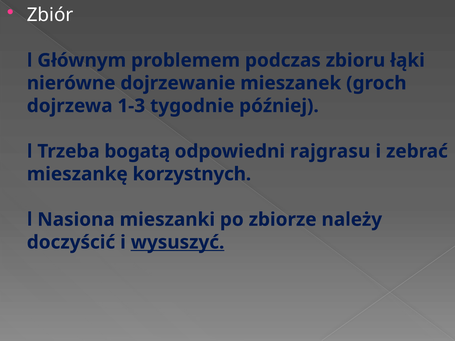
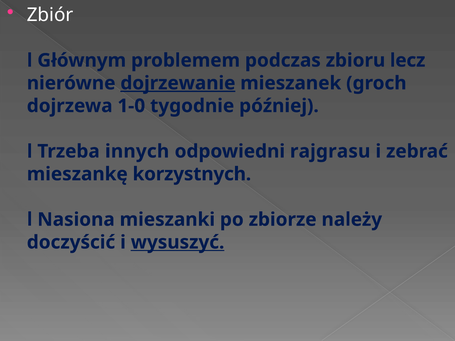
łąki: łąki -> lecz (408, 60)
dojrzewanie underline: none -> present (178, 83)
1-3: 1-3 -> 1-0 (131, 106)
bogatą: bogatą -> innych (137, 151)
